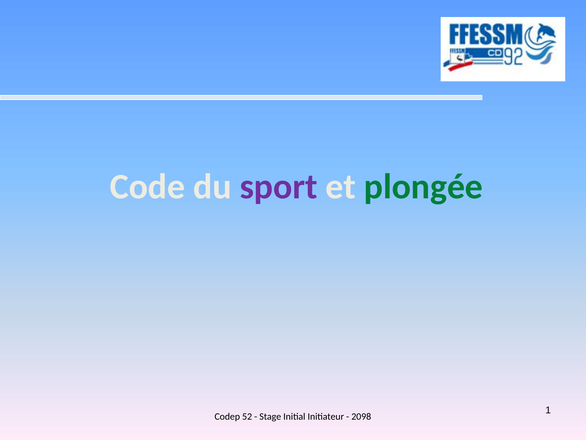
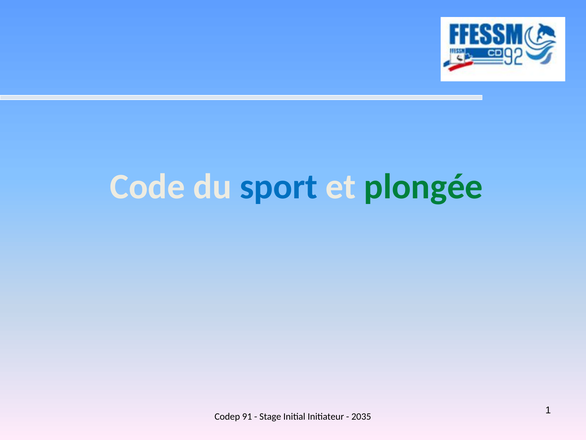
sport colour: purple -> blue (279, 187)
52: 52 -> 91 (247, 416)
2098: 2098 -> 2035 (361, 416)
